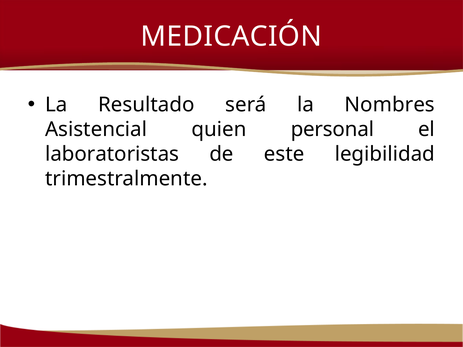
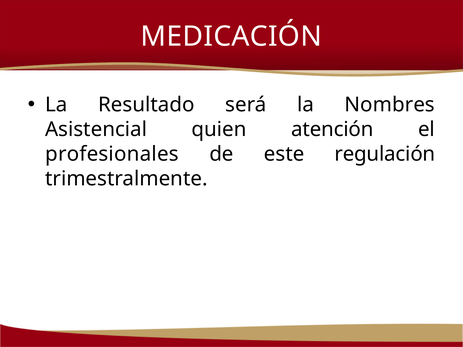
personal: personal -> atención (332, 130)
laboratoristas: laboratoristas -> profesionales (112, 154)
legibilidad: legibilidad -> regulación (385, 154)
